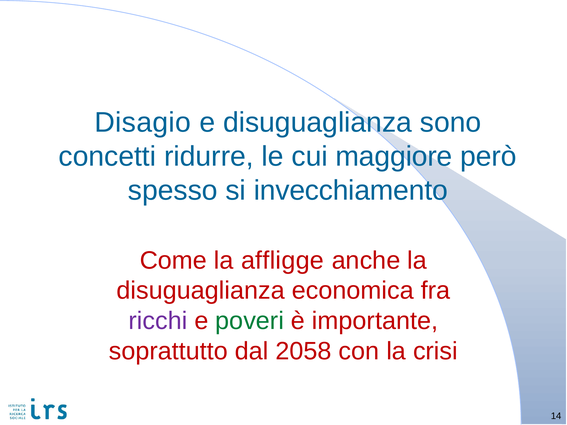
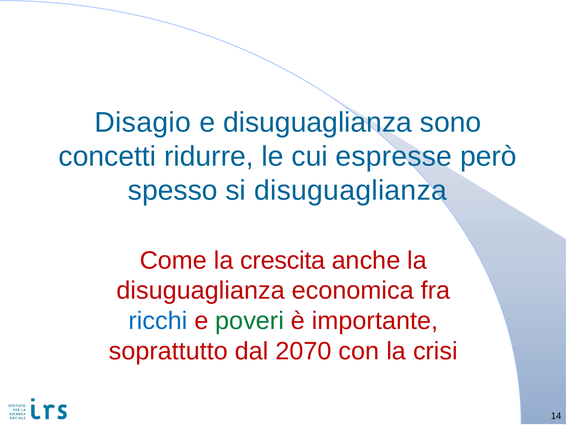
maggiore: maggiore -> espresse (394, 157)
si invecchiamento: invecchiamento -> disuguaglianza (351, 191)
affligge: affligge -> crescita (283, 261)
ricchi colour: purple -> blue (158, 321)
2058: 2058 -> 2070 (304, 351)
